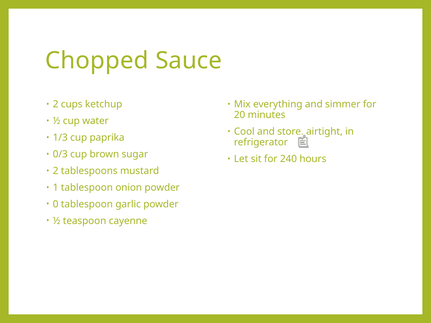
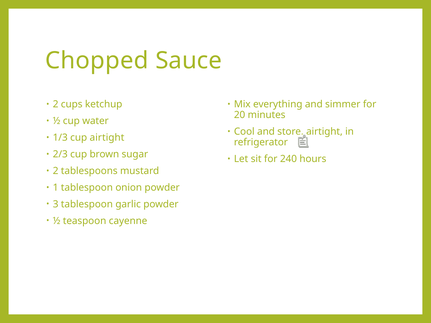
cup paprika: paprika -> airtight (107, 138)
0/3: 0/3 -> 2/3 (60, 154)
0: 0 -> 3 (56, 204)
